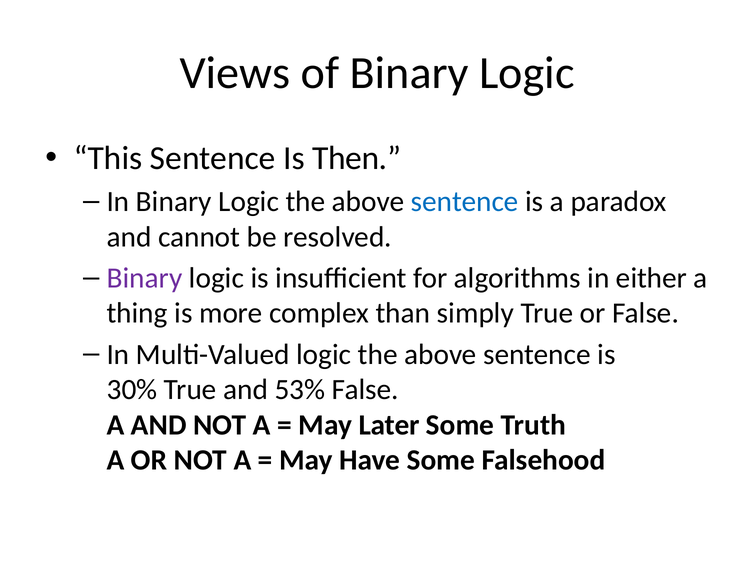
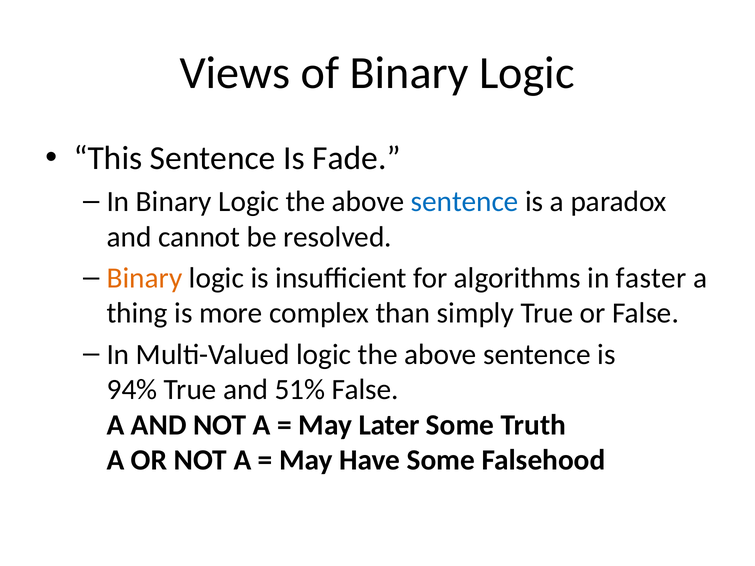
Then: Then -> Fade (356, 158)
Binary colour: purple -> orange (144, 278)
either: either -> faster (651, 278)
30%: 30% -> 94% (132, 390)
53%: 53% -> 51% (300, 390)
